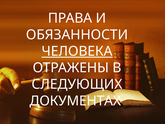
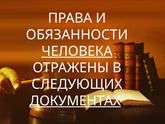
ДОКУМЕНТАХ underline: none -> present (75, 101)
